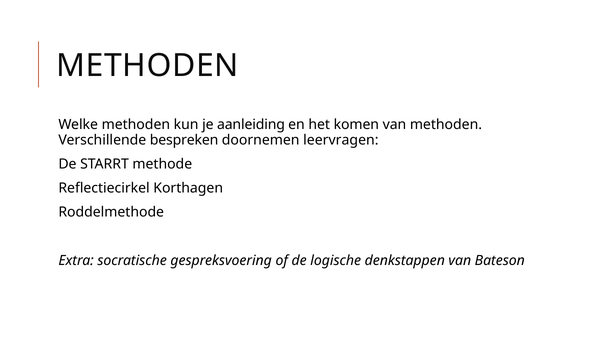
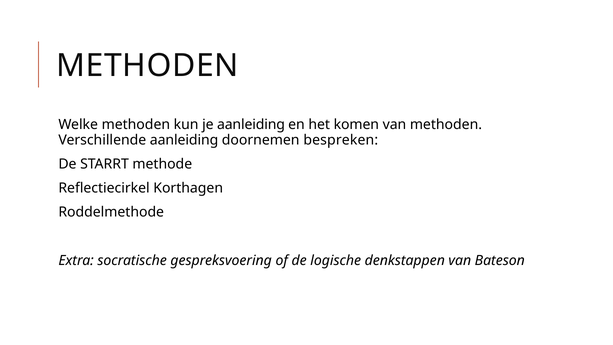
Verschillende bespreken: bespreken -> aanleiding (184, 140)
leervragen: leervragen -> bespreken (341, 140)
